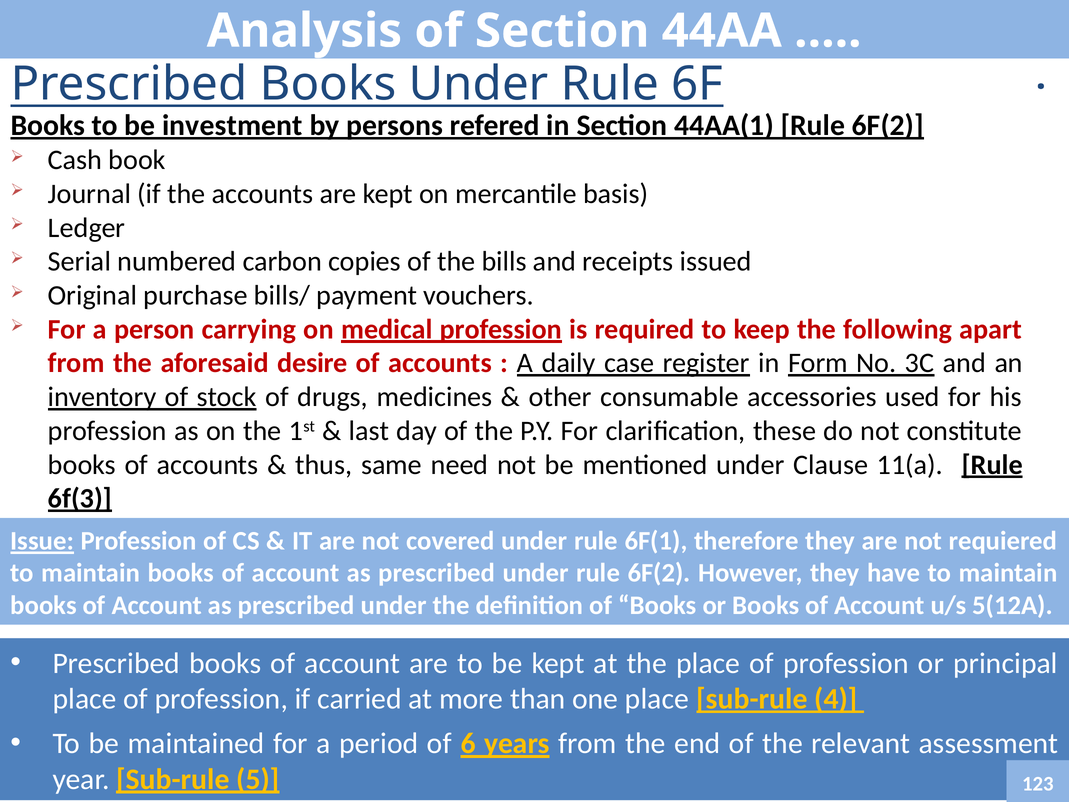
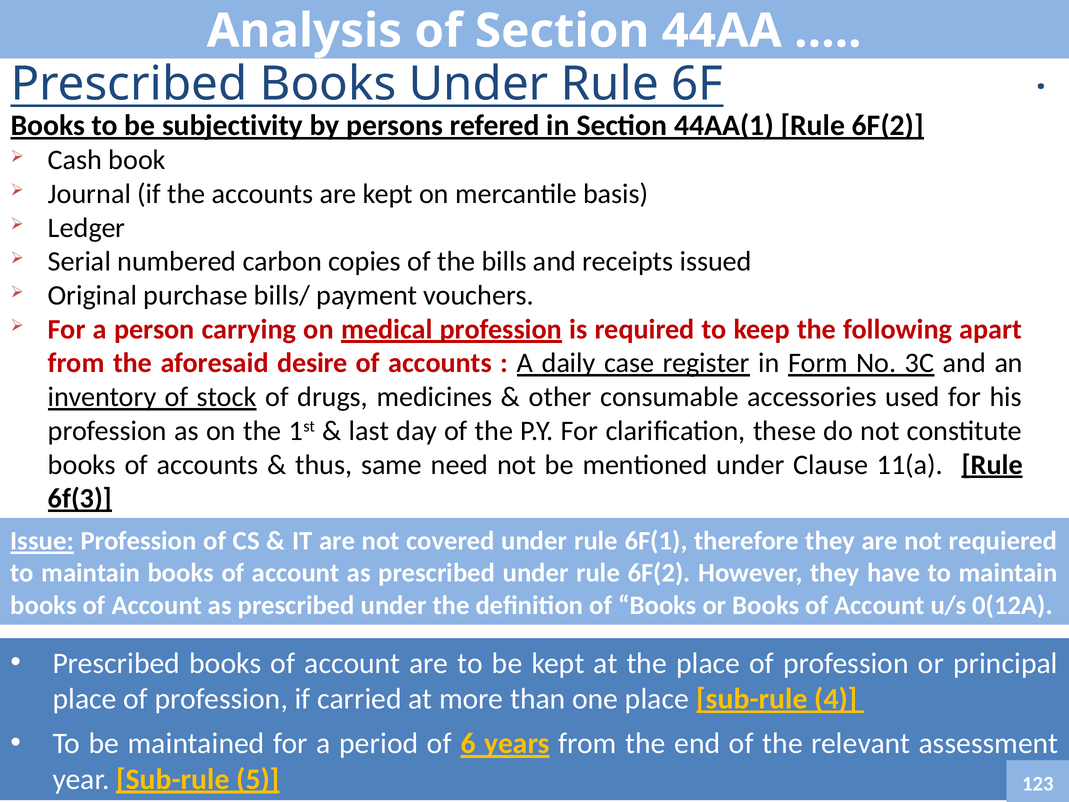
investment: investment -> subjectivity (232, 125)
5(12A: 5(12A -> 0(12A (1013, 605)
